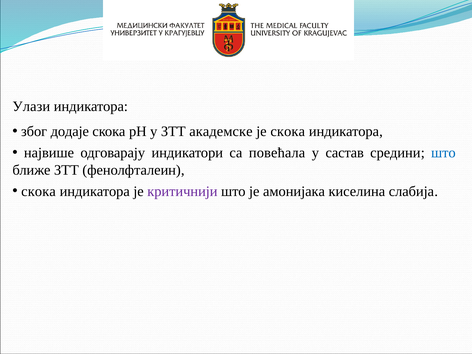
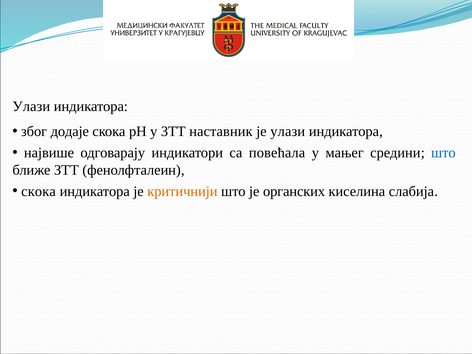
академске: академске -> наставник (221, 132)
је скока: скока -> улази (288, 132)
састав: састав -> мањег (345, 153)
критичнији colour: purple -> orange (182, 191)
амонијака: амонијака -> органских (294, 191)
